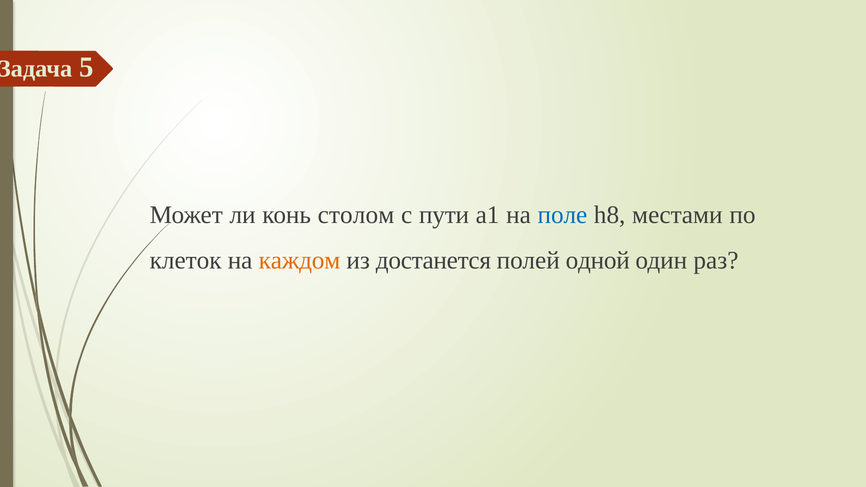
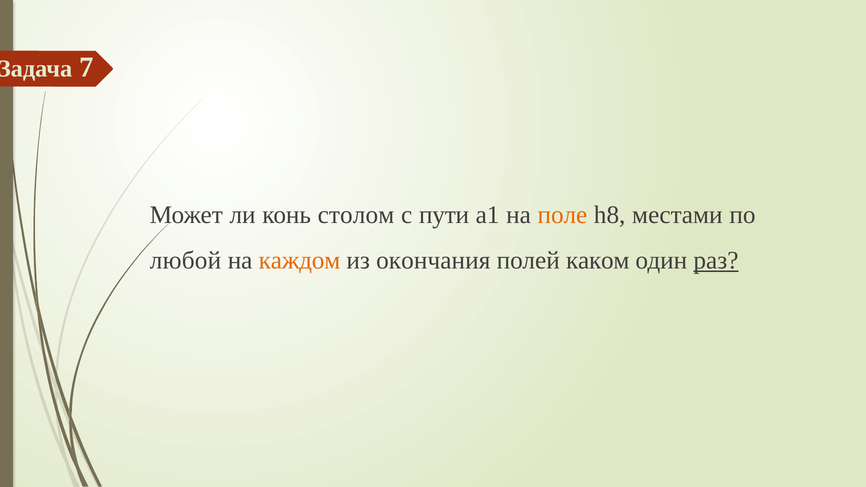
5: 5 -> 7 (87, 67)
поле colour: blue -> orange (562, 215)
клеток: клеток -> любой (186, 261)
достанется: достанется -> окончания (433, 261)
одной: одной -> каком (598, 261)
раз underline: none -> present (716, 261)
